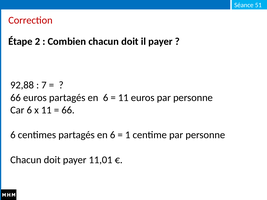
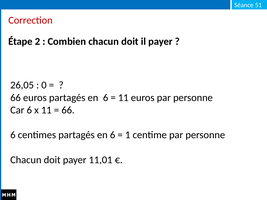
92,88: 92,88 -> 26,05 (22, 85)
7: 7 -> 0 (44, 85)
